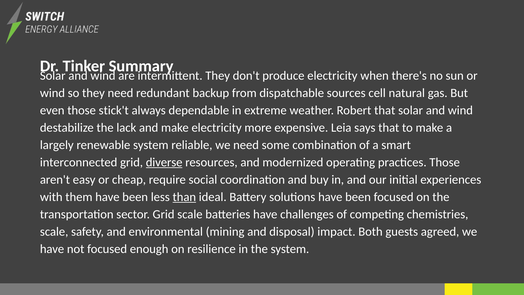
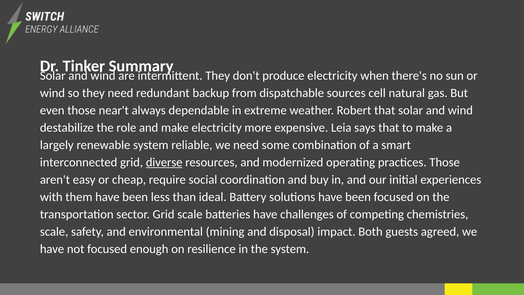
stick't: stick't -> near't (114, 110)
lack: lack -> role (126, 128)
than underline: present -> none (184, 197)
